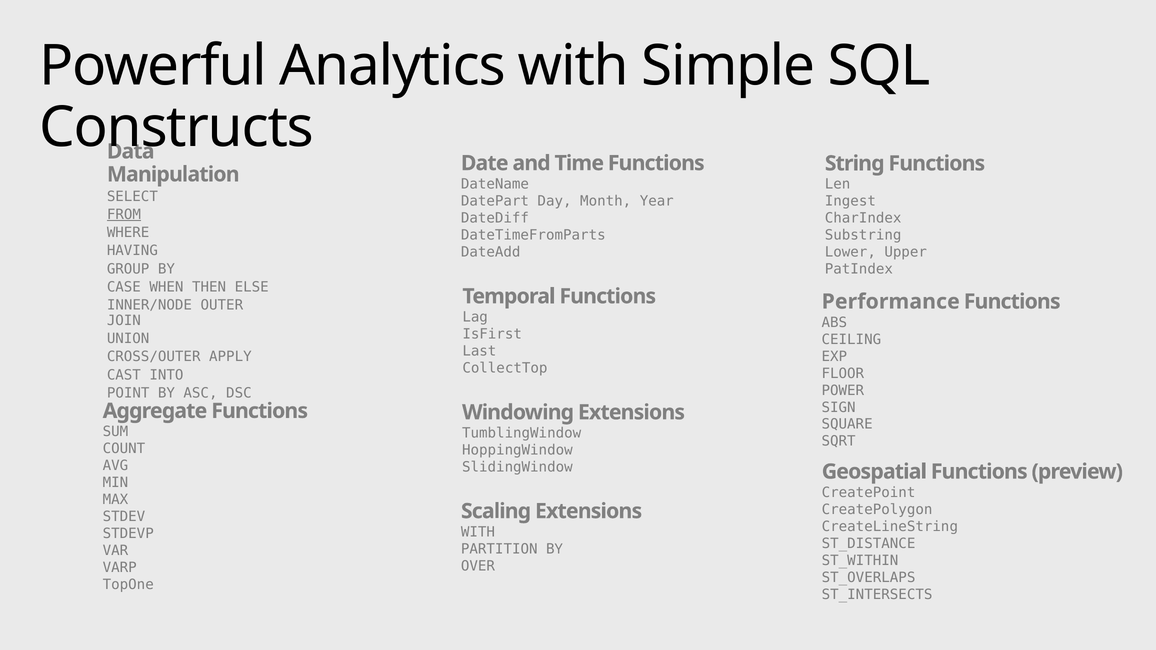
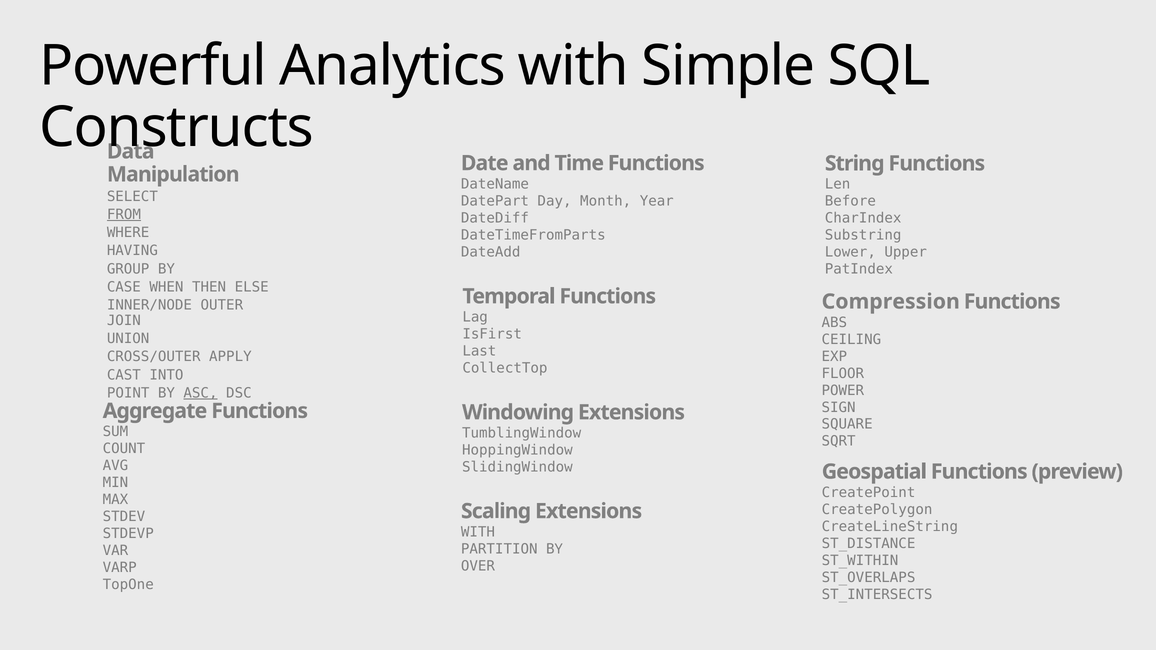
Ingest: Ingest -> Before (850, 201)
Performance: Performance -> Compression (891, 302)
ASC underline: none -> present (200, 393)
